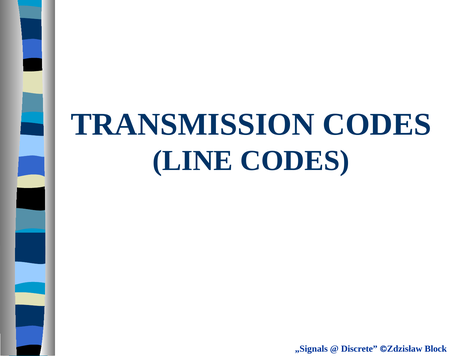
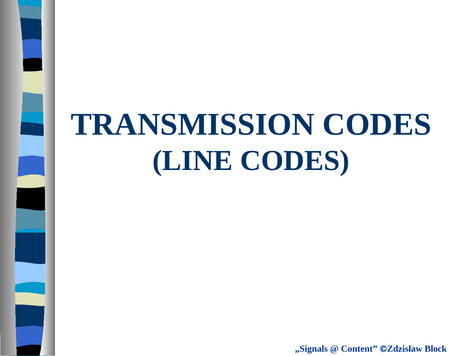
Discrete: Discrete -> Content (359, 348)
